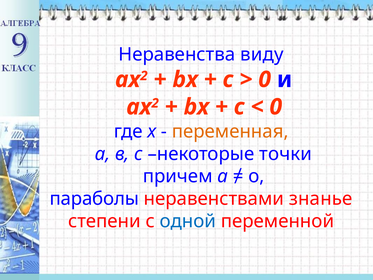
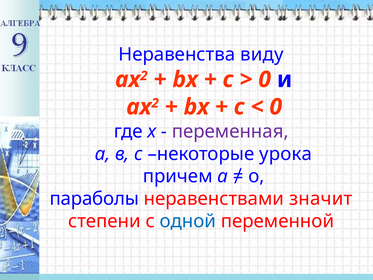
переменная colour: orange -> purple (230, 131)
точки: точки -> урока (286, 154)
знанье: знанье -> значит (321, 199)
